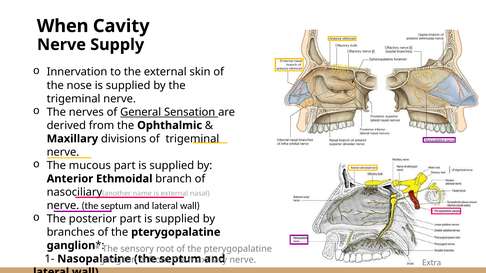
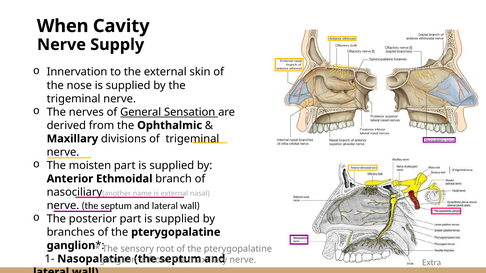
mucous: mucous -> moisten (90, 166)
